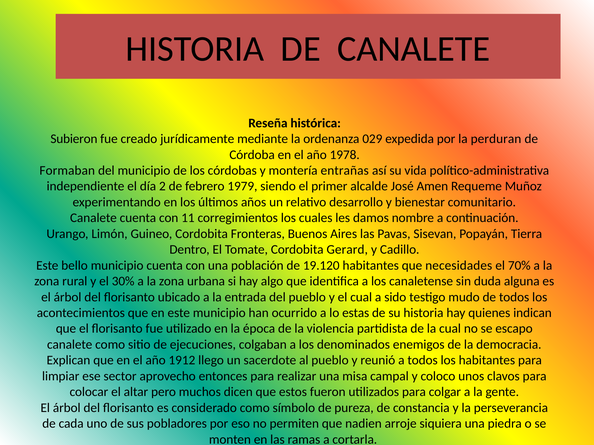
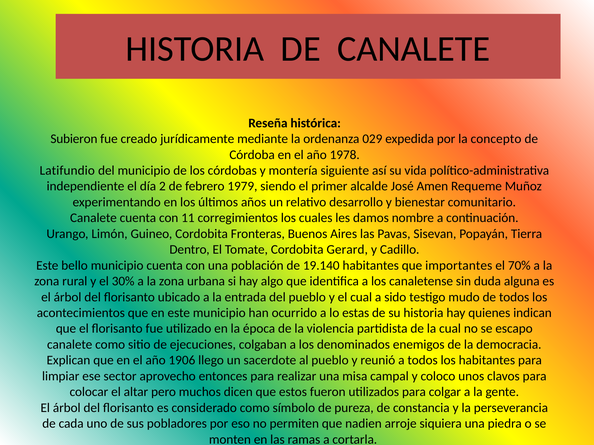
perduran: perduran -> concepto (496, 139)
Formaban: Formaban -> Latifundio (67, 171)
entrañas: entrañas -> siguiente (345, 171)
19.120: 19.120 -> 19.140 (321, 266)
necesidades: necesidades -> importantes (459, 266)
1912: 1912 -> 1906 (182, 361)
